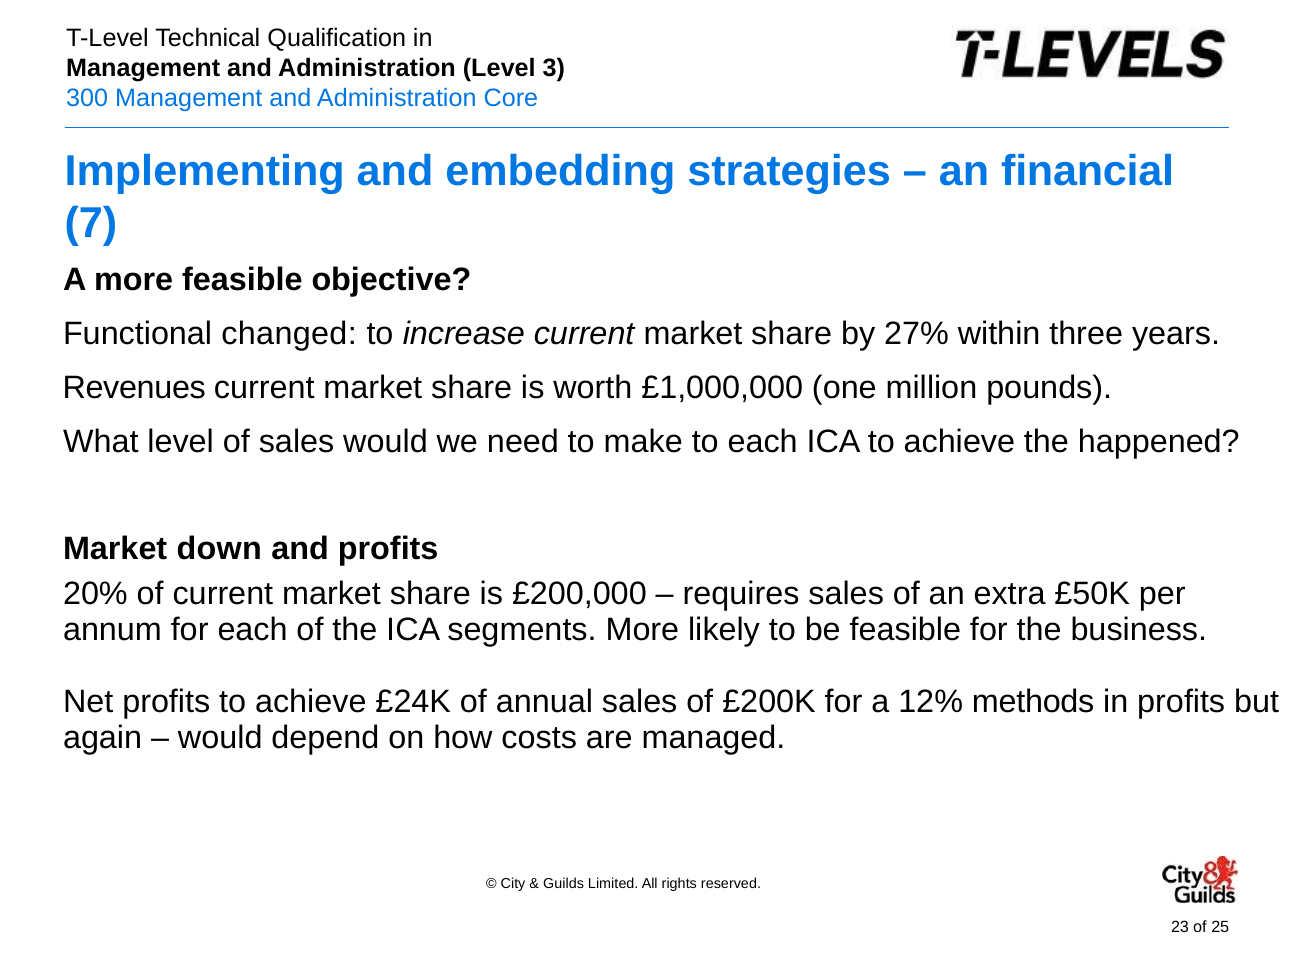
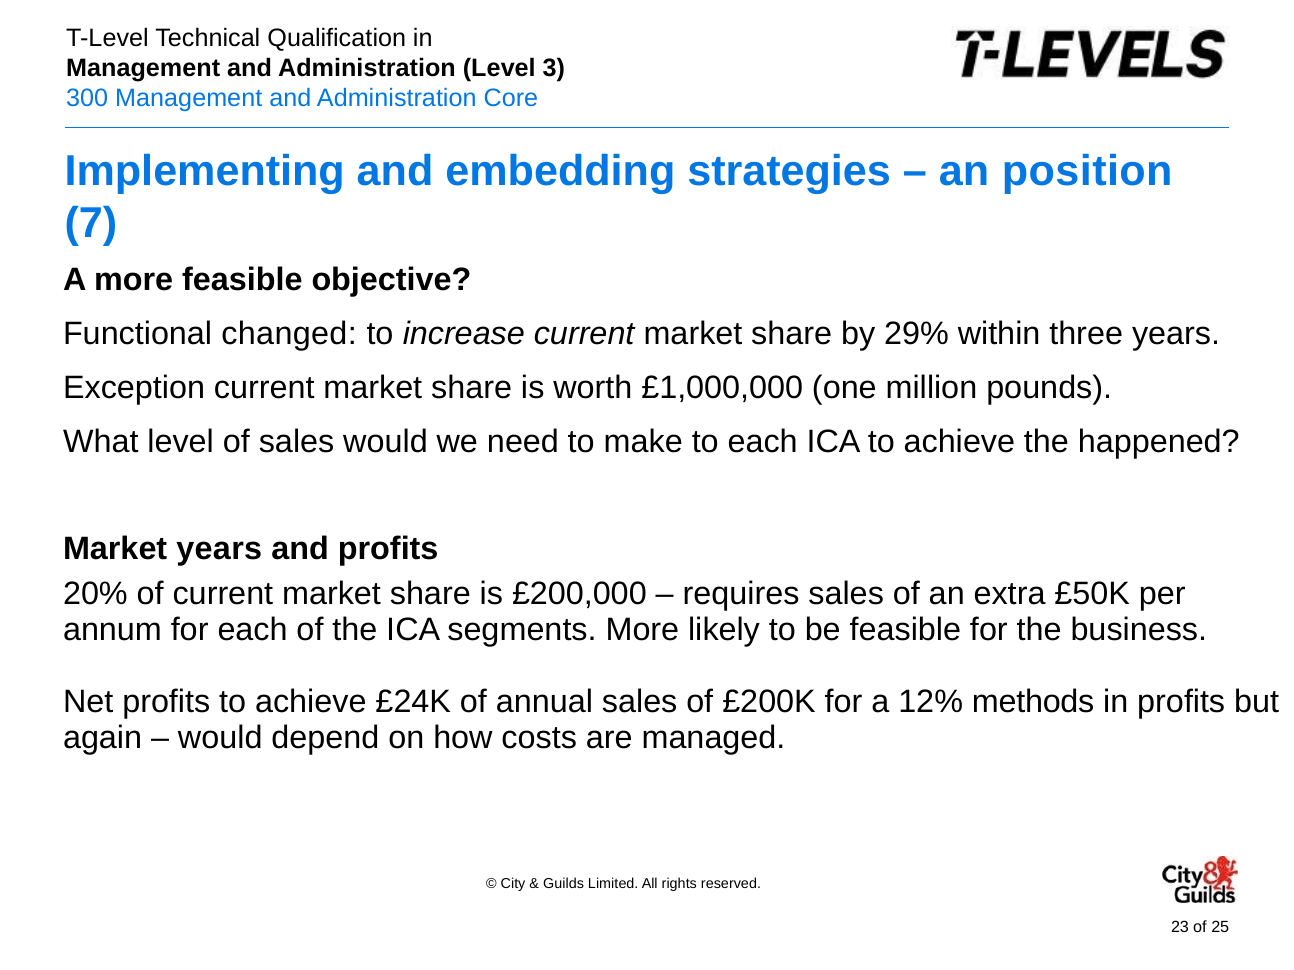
financial: financial -> position (1087, 172)
27%: 27% -> 29% (916, 334)
Revenues: Revenues -> Exception (134, 388)
Market down: down -> years (219, 549)
